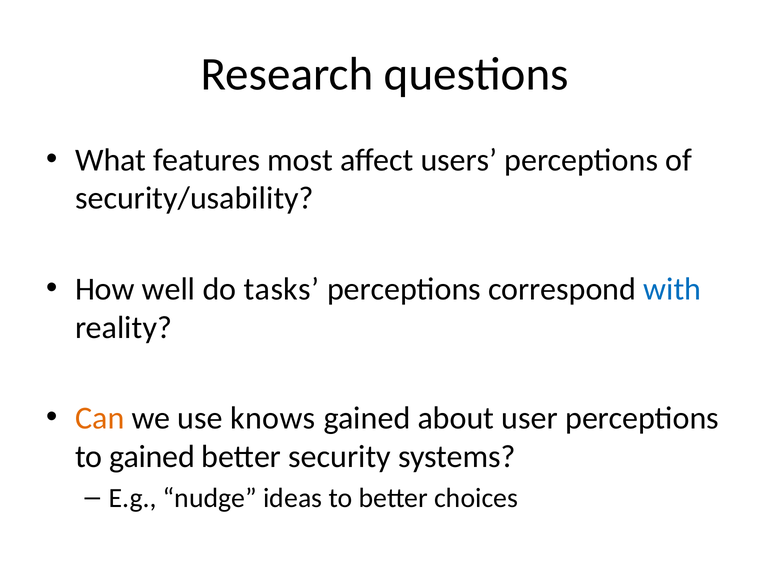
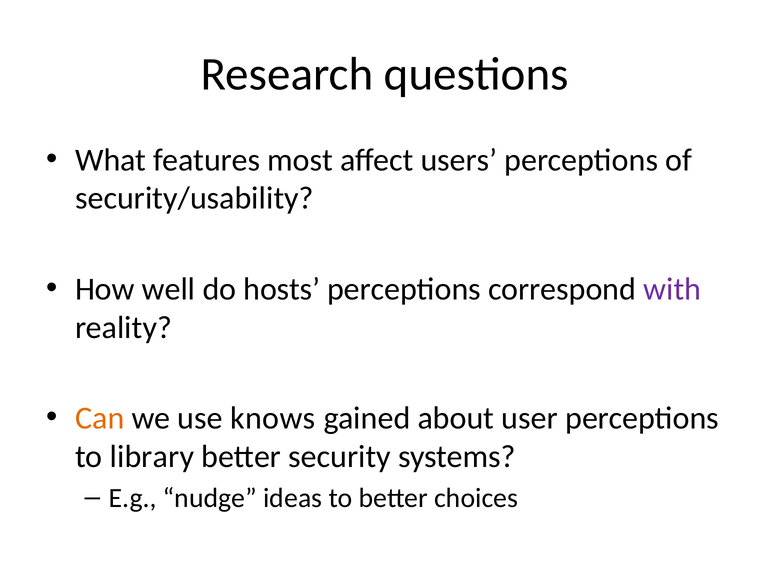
tasks: tasks -> hosts (282, 289)
with colour: blue -> purple (672, 289)
to gained: gained -> library (152, 457)
